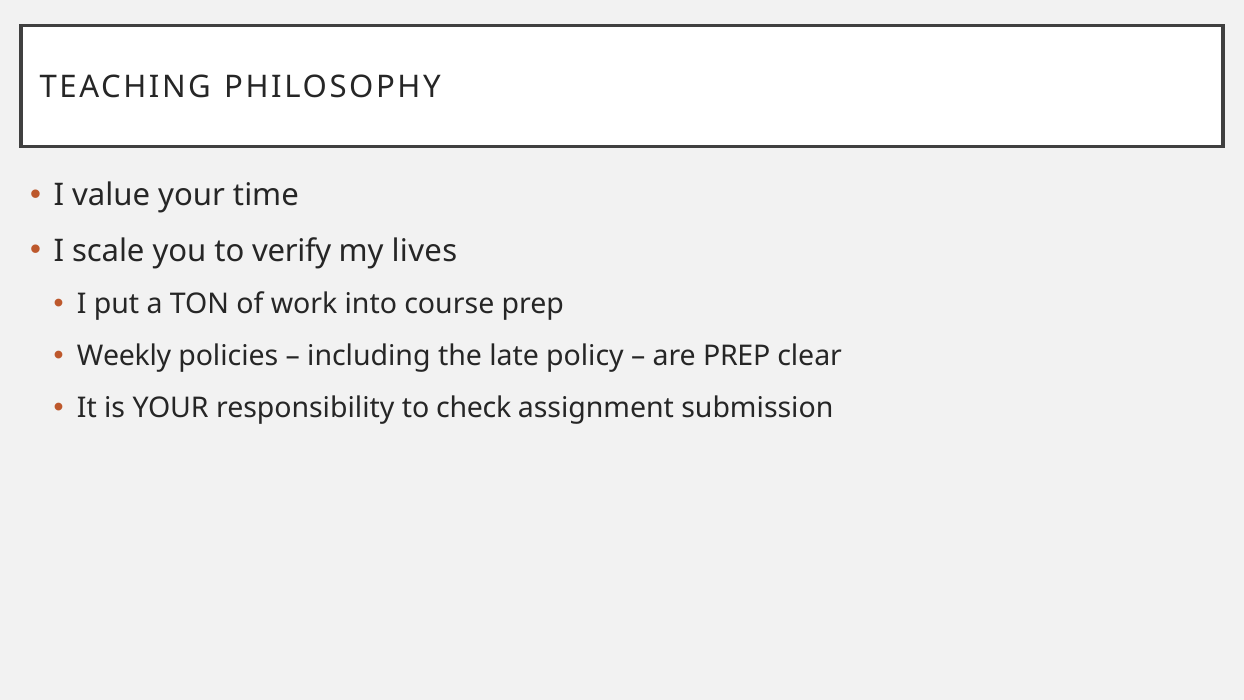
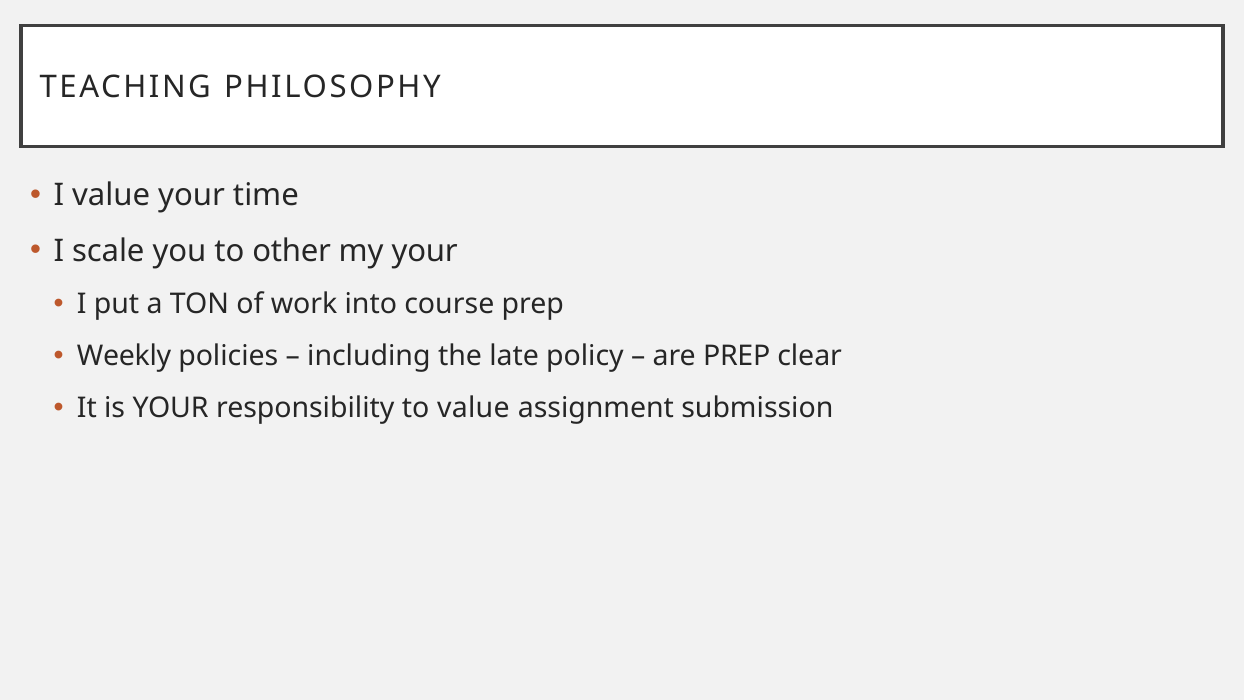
verify: verify -> other (292, 251)
my lives: lives -> your (425, 251)
to check: check -> value (473, 408)
